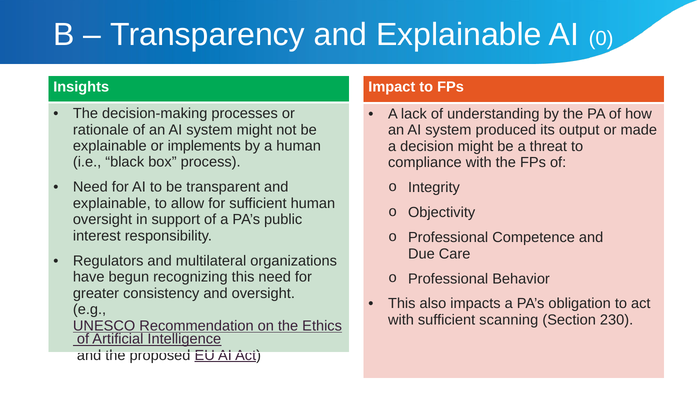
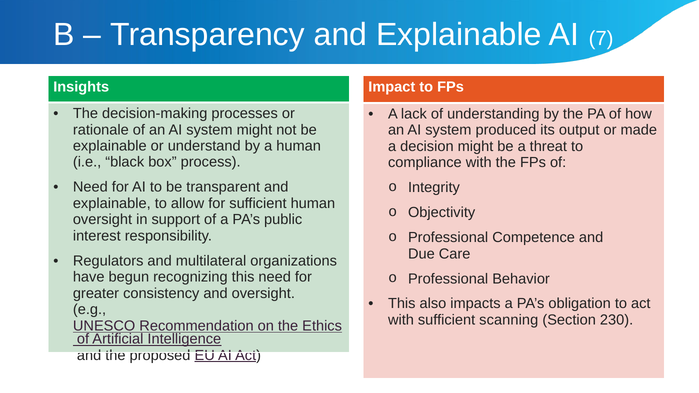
0: 0 -> 7 (601, 39)
implements: implements -> understand (204, 146)
